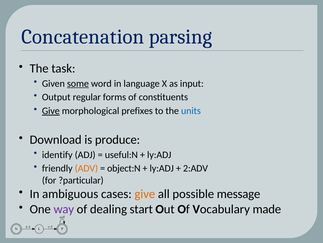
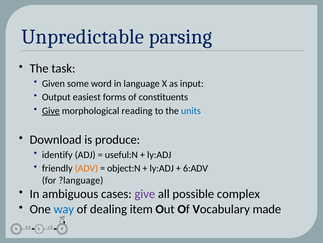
Concatenation: Concatenation -> Unpredictable (83, 37)
some underline: present -> none (78, 83)
regular: regular -> easiest (87, 97)
prefixes: prefixes -> reading (137, 110)
2:ADV: 2:ADV -> 6:ADV (195, 168)
?particular: ?particular -> ?language (81, 180)
give colour: orange -> purple (145, 193)
message: message -> complex (238, 193)
way colour: purple -> blue (64, 208)
start: start -> item (141, 208)
